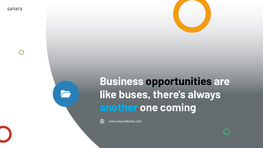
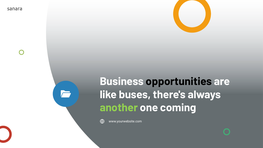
another colour: light blue -> light green (119, 108)
